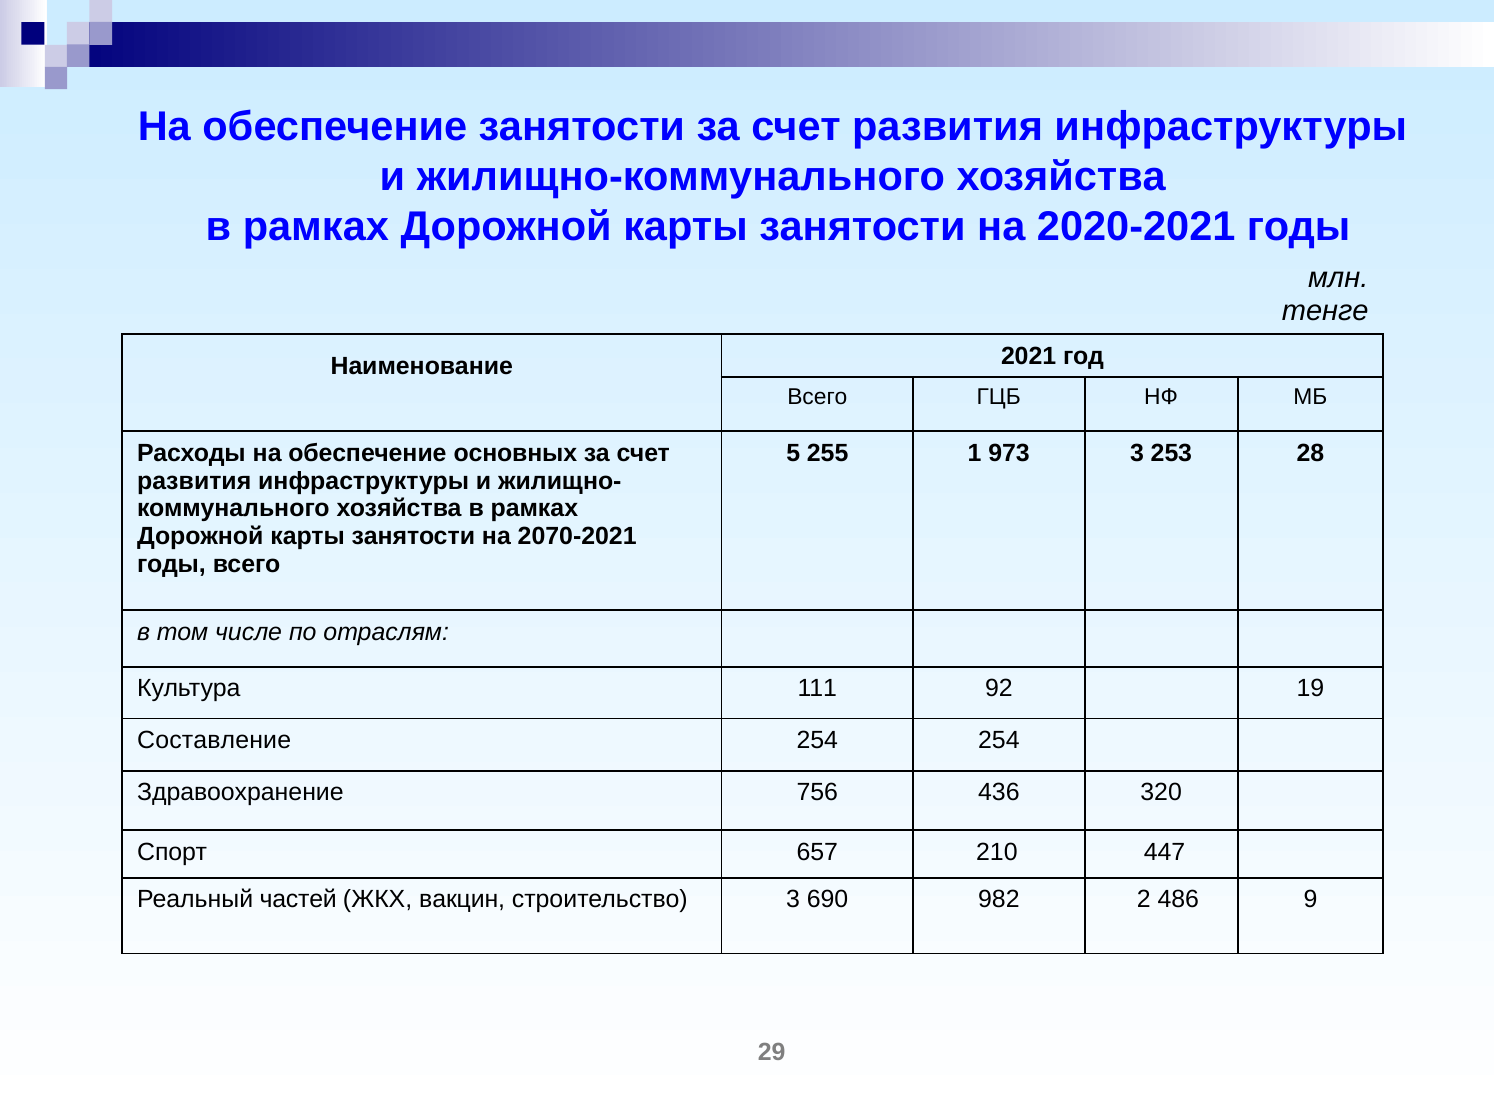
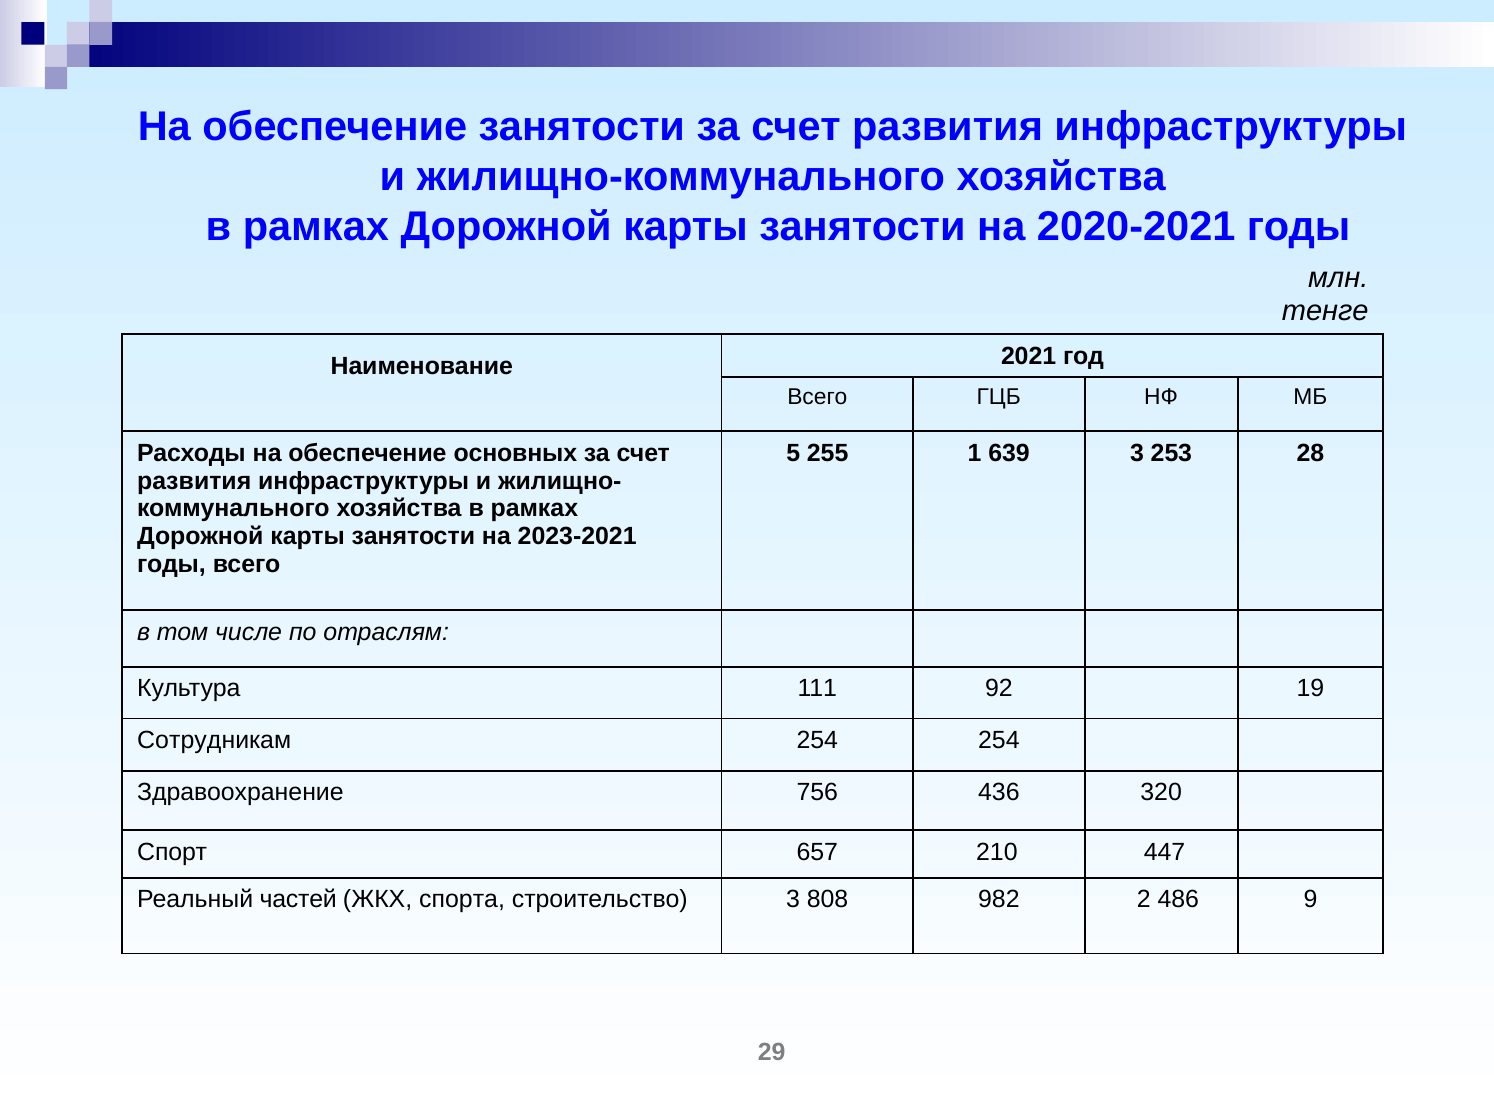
973: 973 -> 639 (1009, 453)
2070-2021: 2070-2021 -> 2023-2021 (577, 537)
Составление: Составление -> Сотрудникам (214, 741)
вакцин: вакцин -> спорта (462, 900)
690: 690 -> 808 (828, 900)
